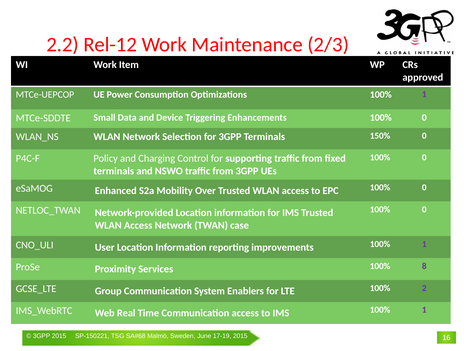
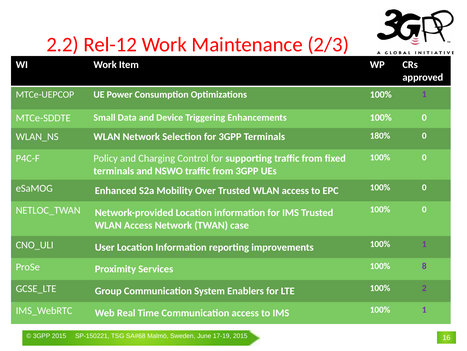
150%: 150% -> 180% (380, 136)
